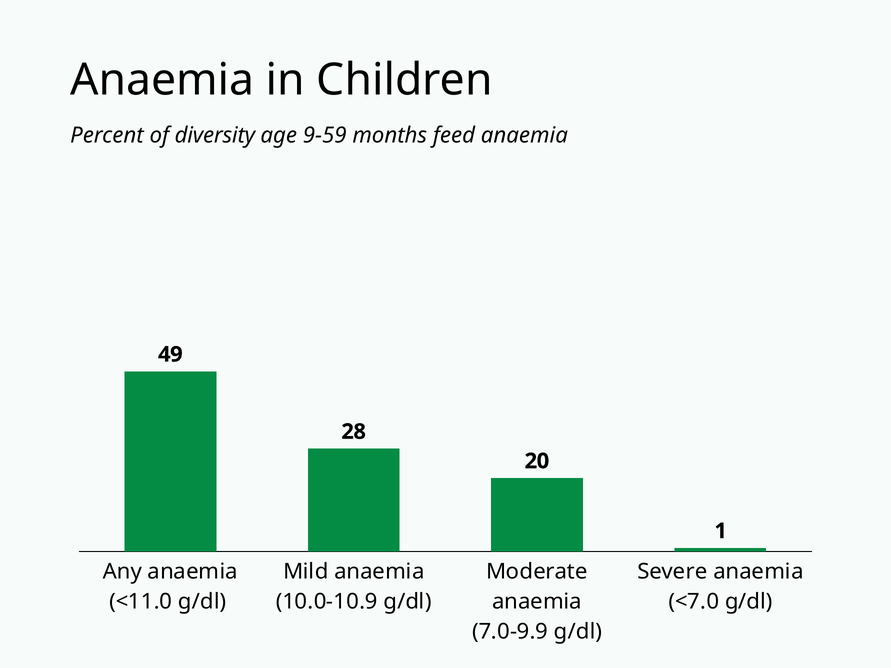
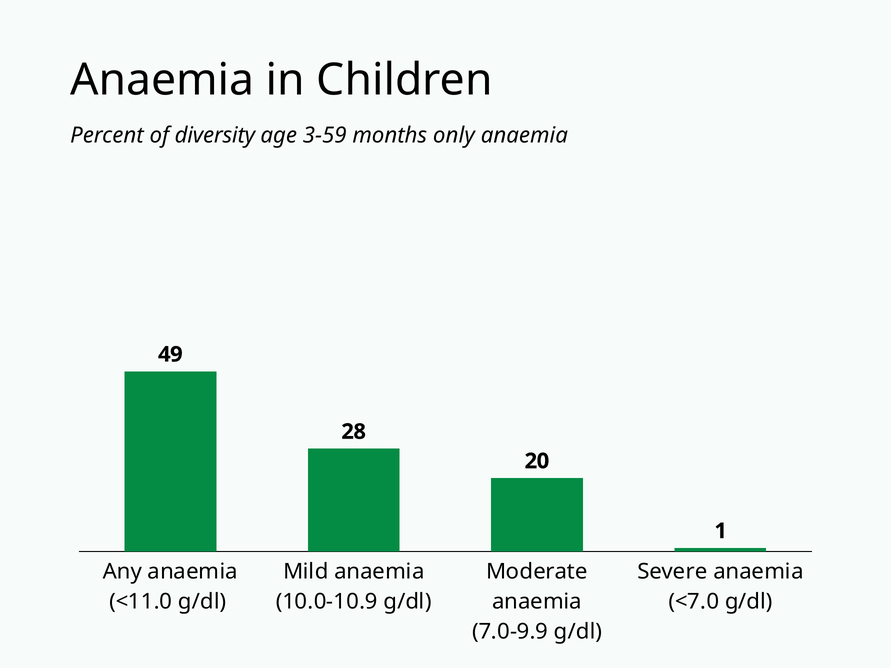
9-59: 9-59 -> 3-59 (325, 135)
feed: feed -> only (454, 135)
